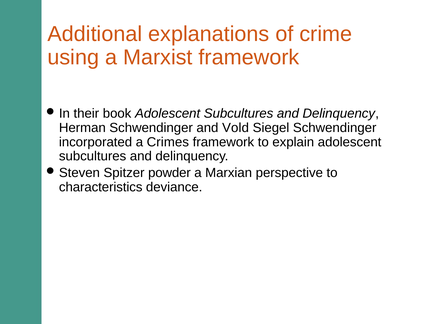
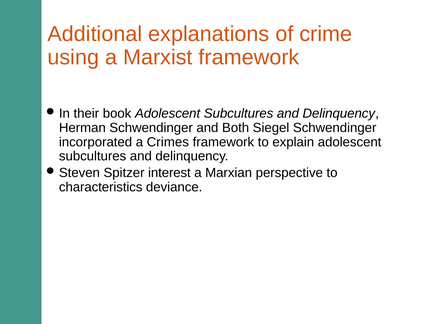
Vold: Vold -> Both (236, 128)
powder: powder -> interest (169, 173)
